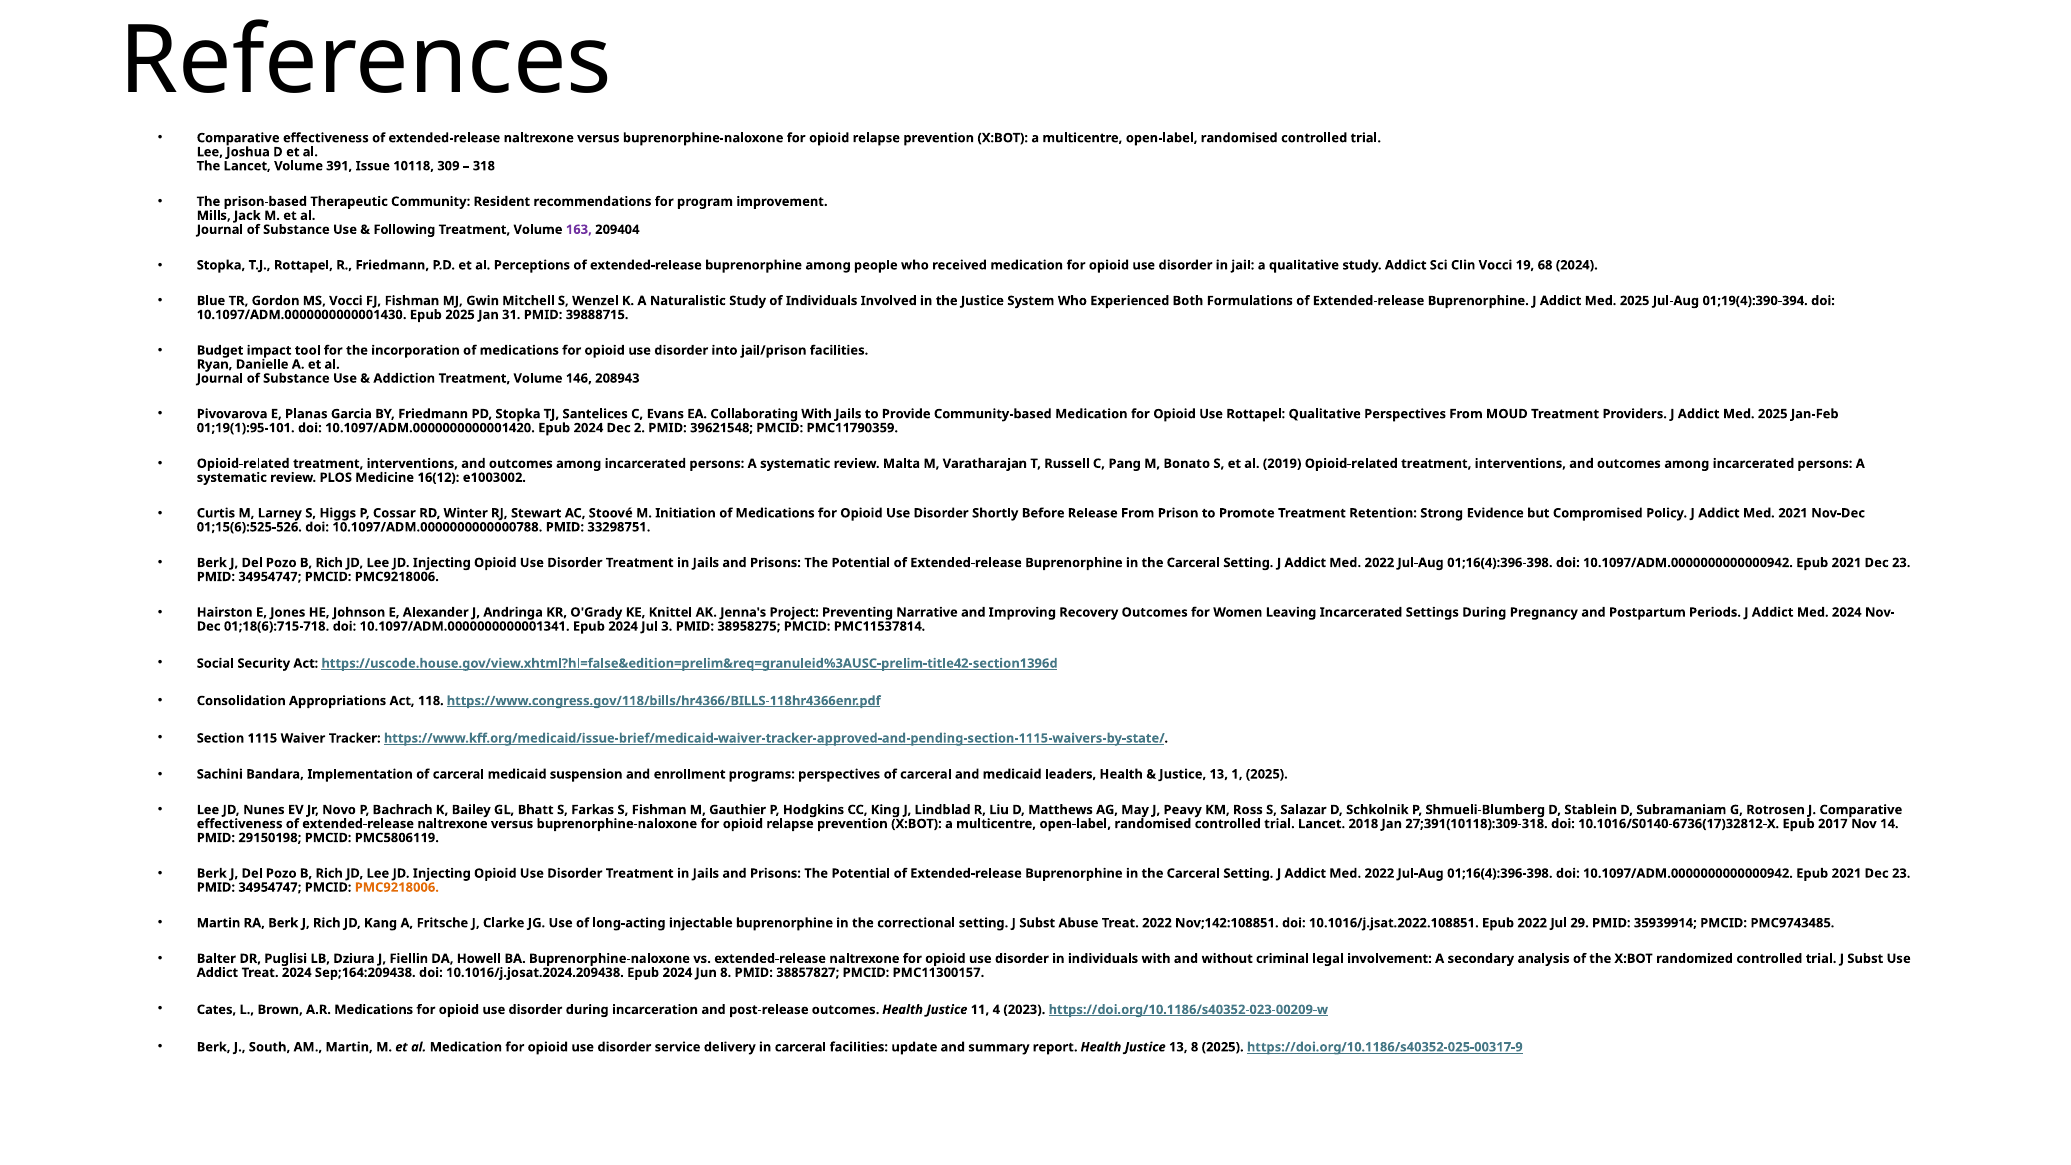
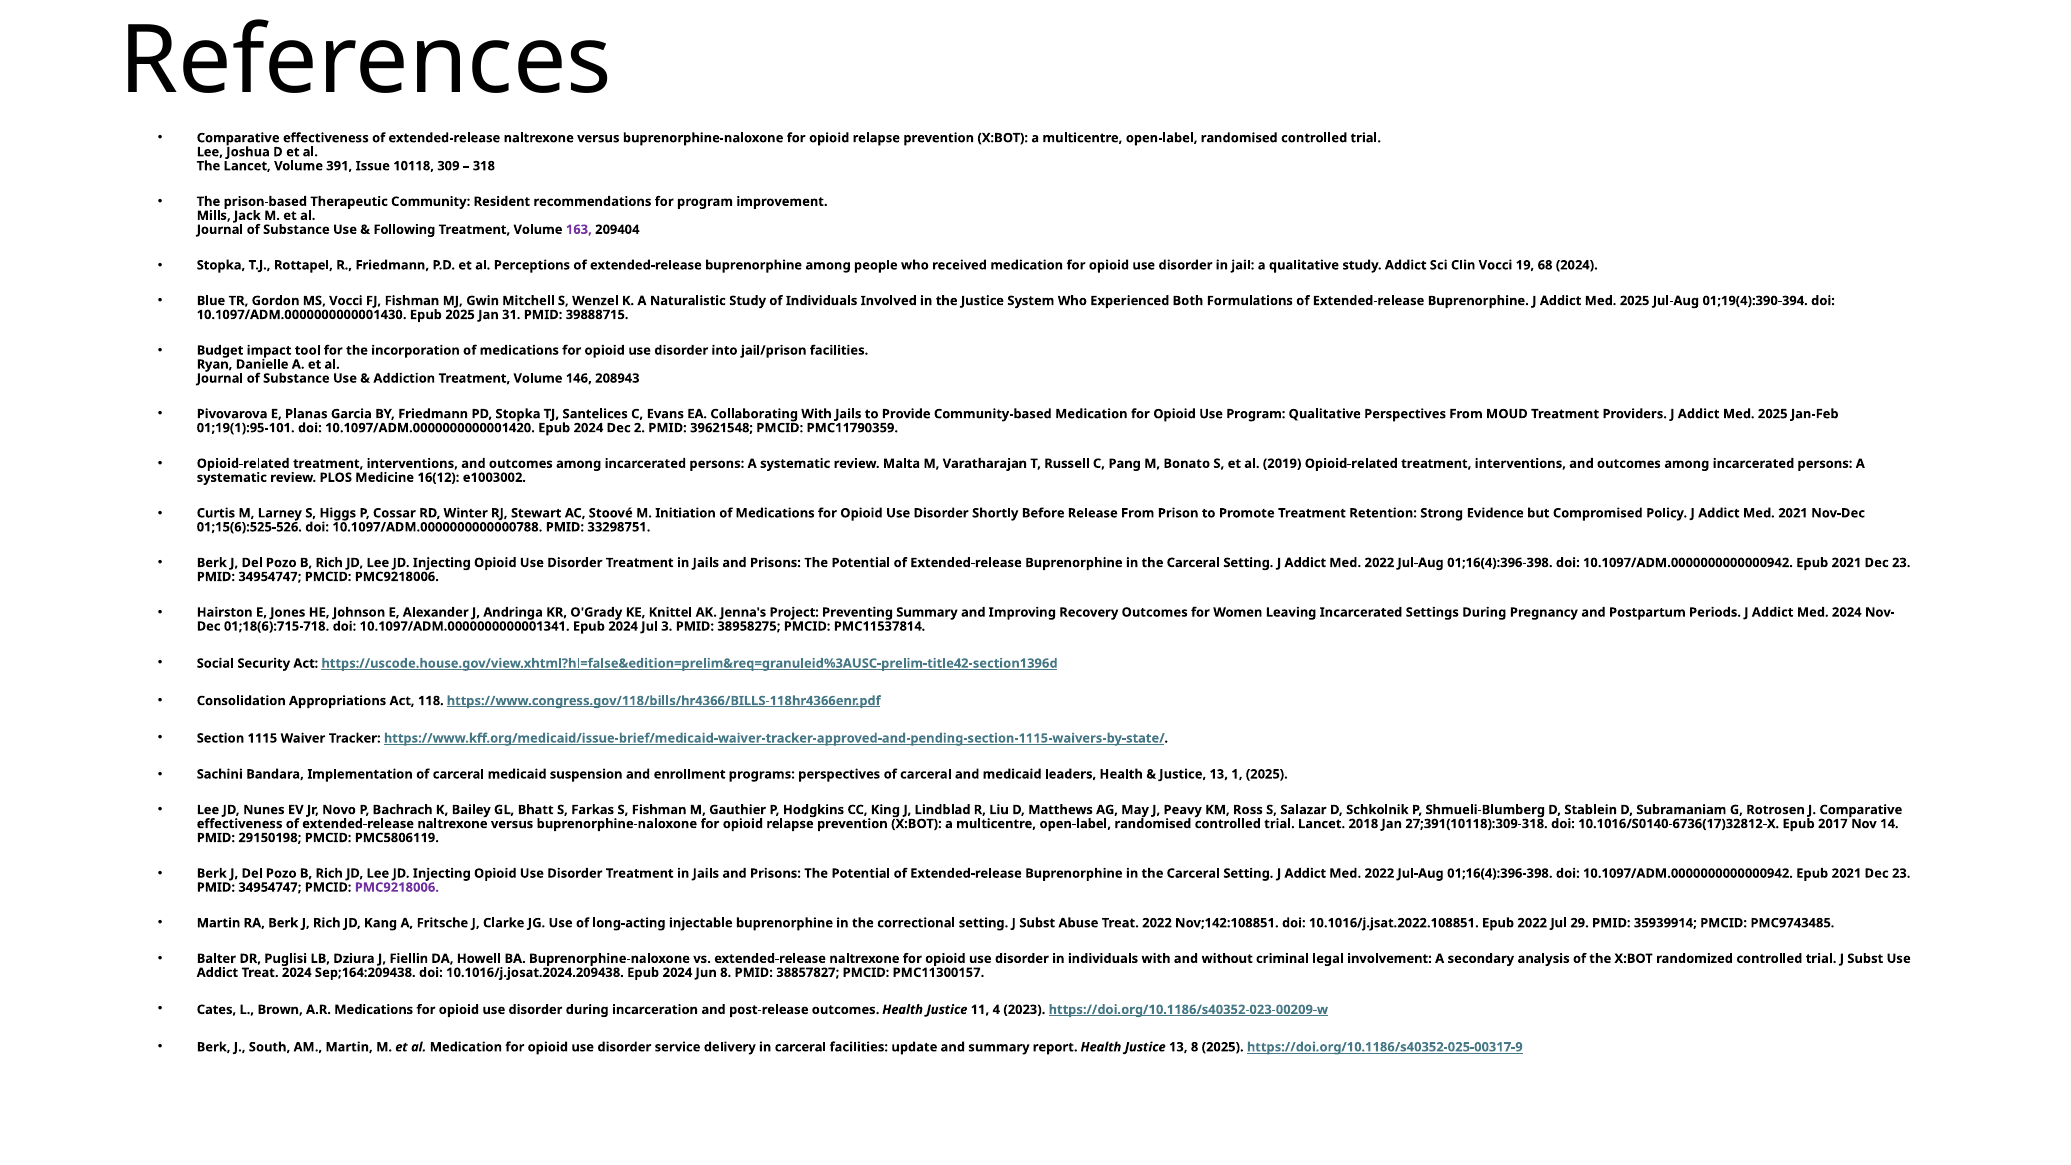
Use Rottapel: Rottapel -> Program (1256, 414)
Preventing Narrative: Narrative -> Summary (927, 612)
PMC9218006 colour: orange -> purple (397, 887)
